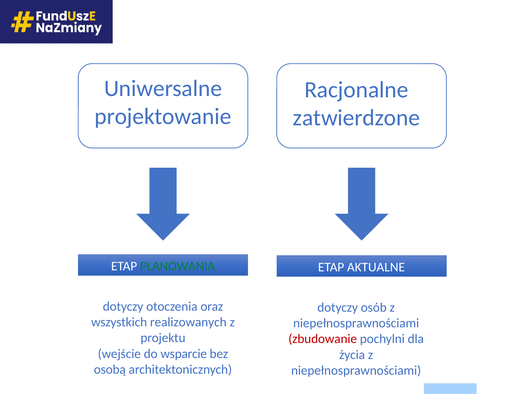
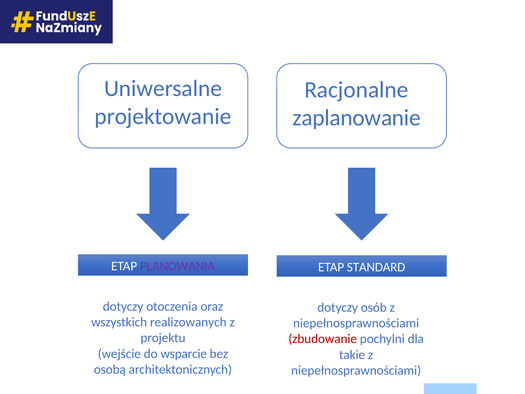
zatwierdzone: zatwierdzone -> zaplanowanie (357, 118)
PLANOWANIA colour: green -> purple (178, 266)
AKTUALNE: AKTUALNE -> STANDARD (376, 267)
życia: życia -> takie (352, 355)
